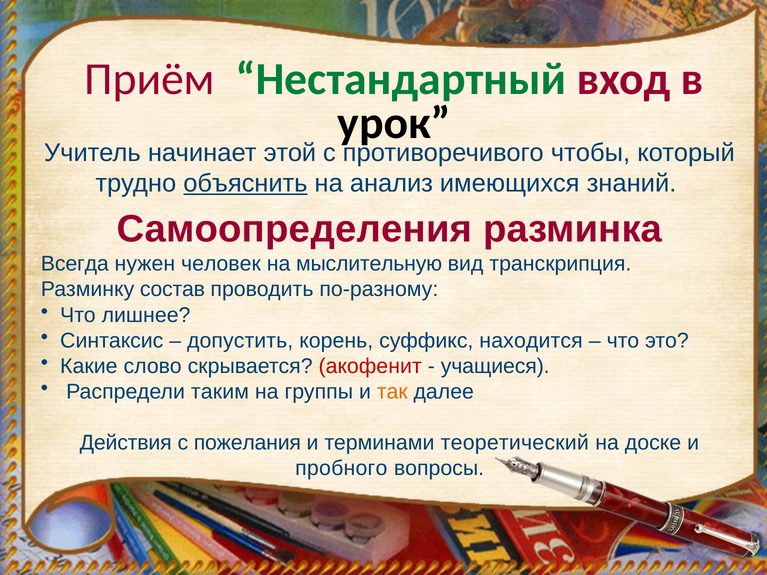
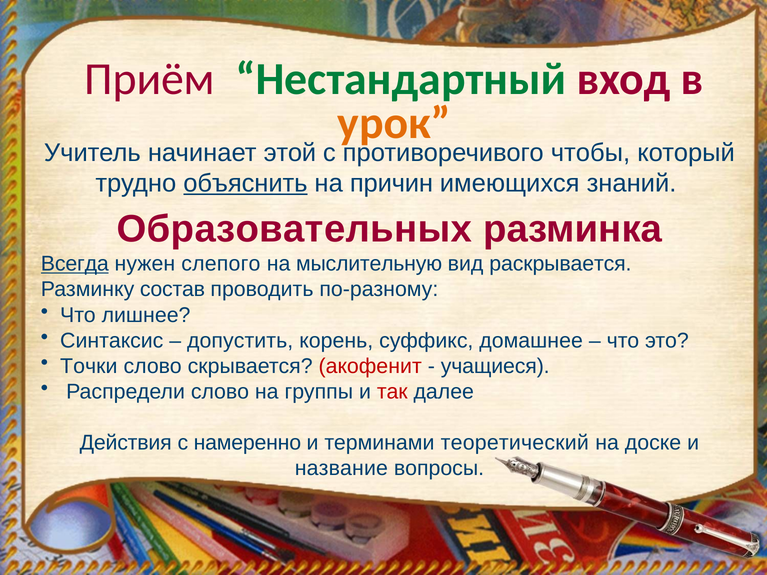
урок colour: black -> orange (394, 123)
анализ: анализ -> причин (391, 184)
Самоопределения: Самоопределения -> Образовательных (294, 229)
Всегда underline: none -> present (75, 264)
человек: человек -> слепого (221, 264)
транскрипция: транскрипция -> раскрывается (560, 264)
находится: находится -> домашнее (531, 341)
Какие: Какие -> Точки (89, 366)
Распредели таким: таким -> слово (220, 392)
так colour: orange -> red (392, 392)
пожелания: пожелания -> намеренно (247, 443)
пробного: пробного -> название (341, 469)
